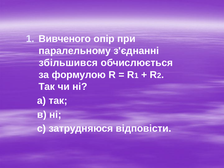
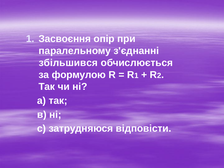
Вивченого: Вивченого -> Засвоєння (65, 39)
